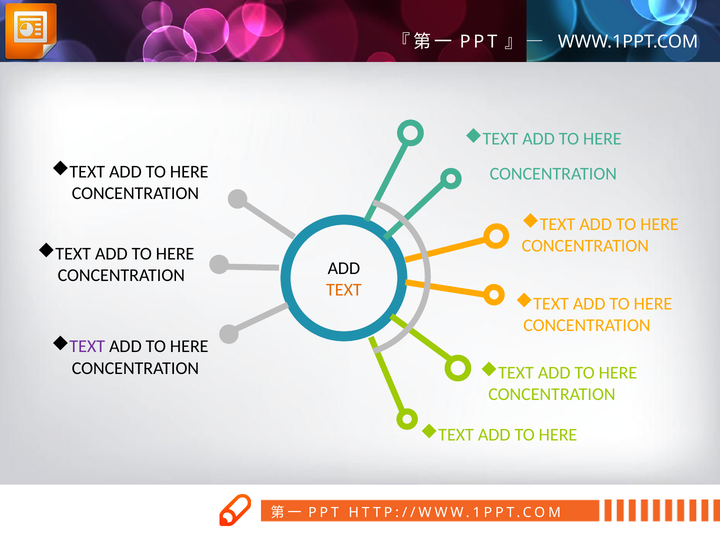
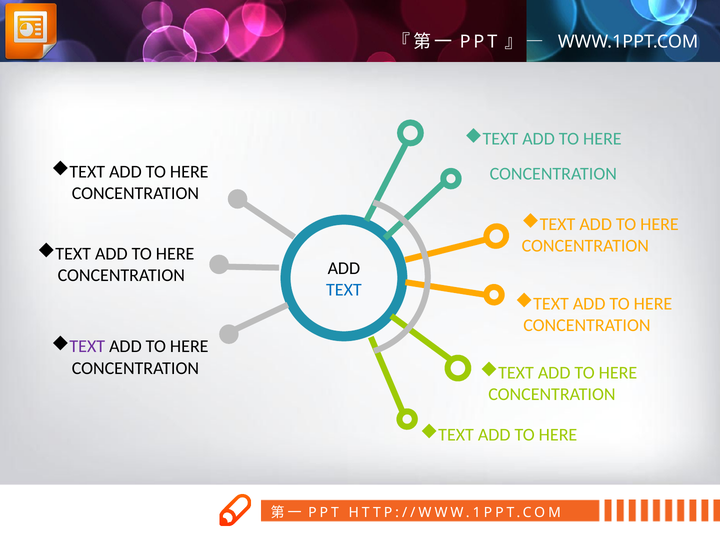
TEXT colour: orange -> blue (344, 290)
